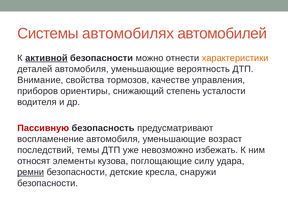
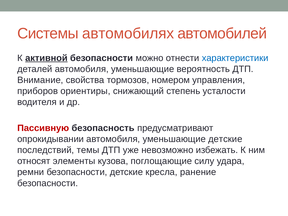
характеристики colour: orange -> blue (235, 58)
качестве: качестве -> номером (171, 80)
воспламенение: воспламенение -> опрокидывании (51, 139)
уменьшающие возраст: возраст -> детские (225, 139)
ремни underline: present -> none (31, 172)
снаружи: снаружи -> ранение (198, 172)
